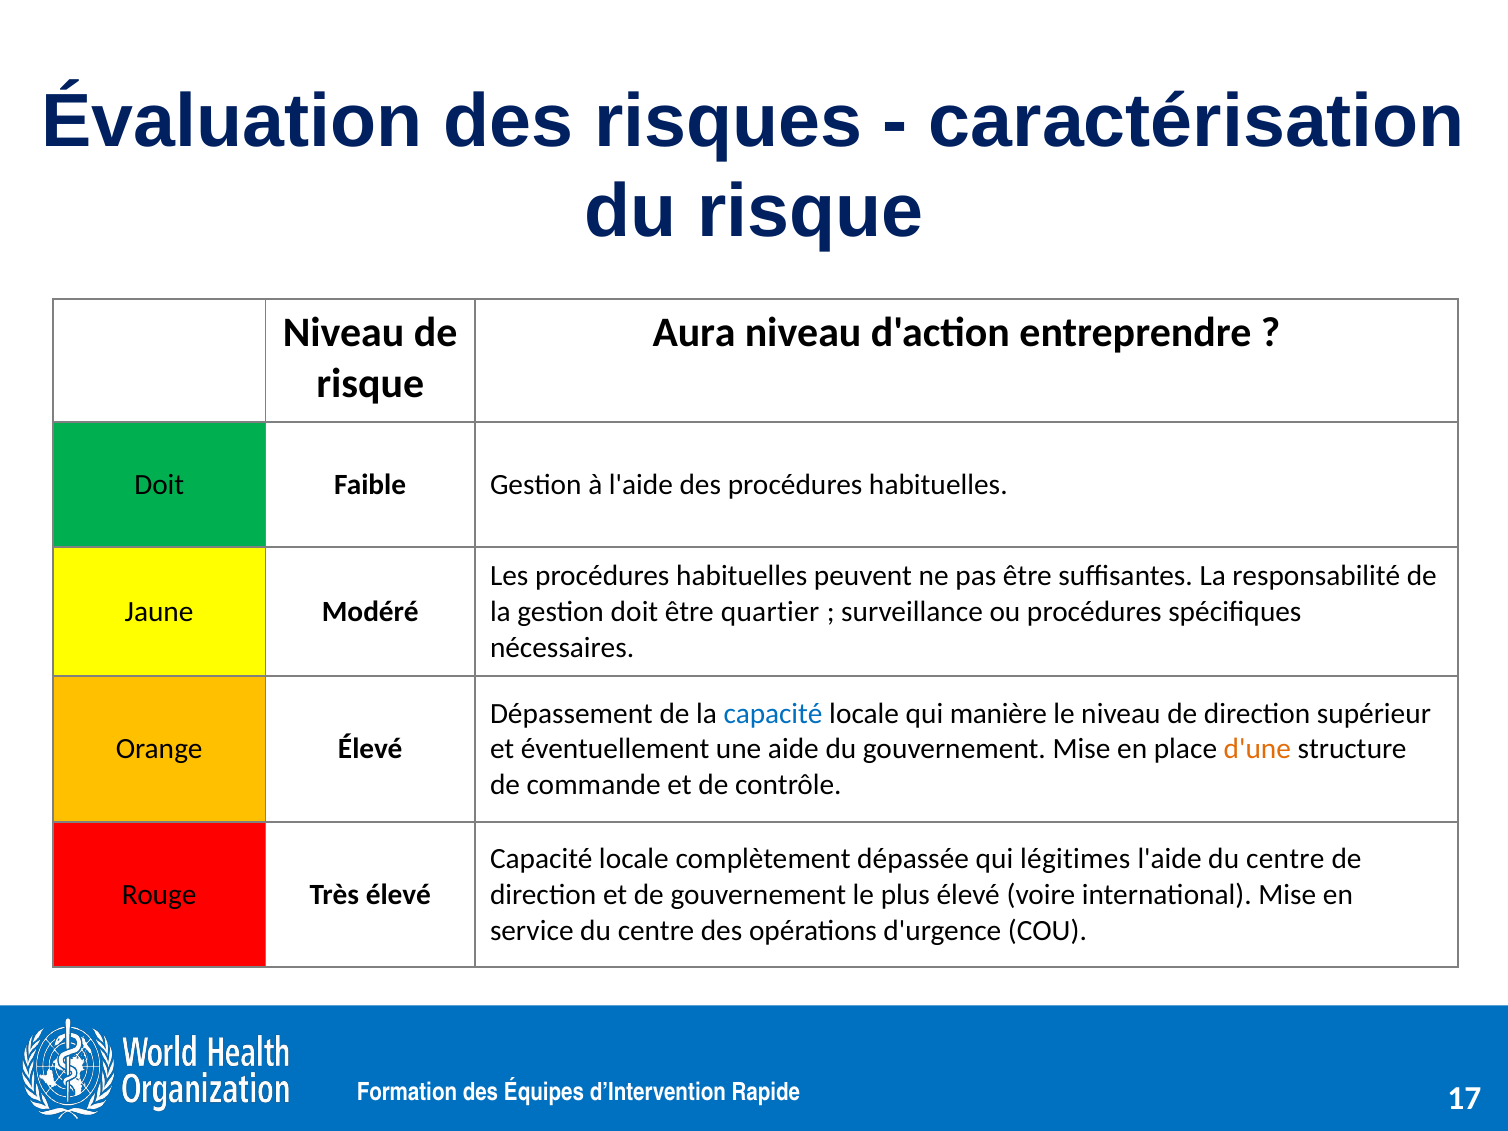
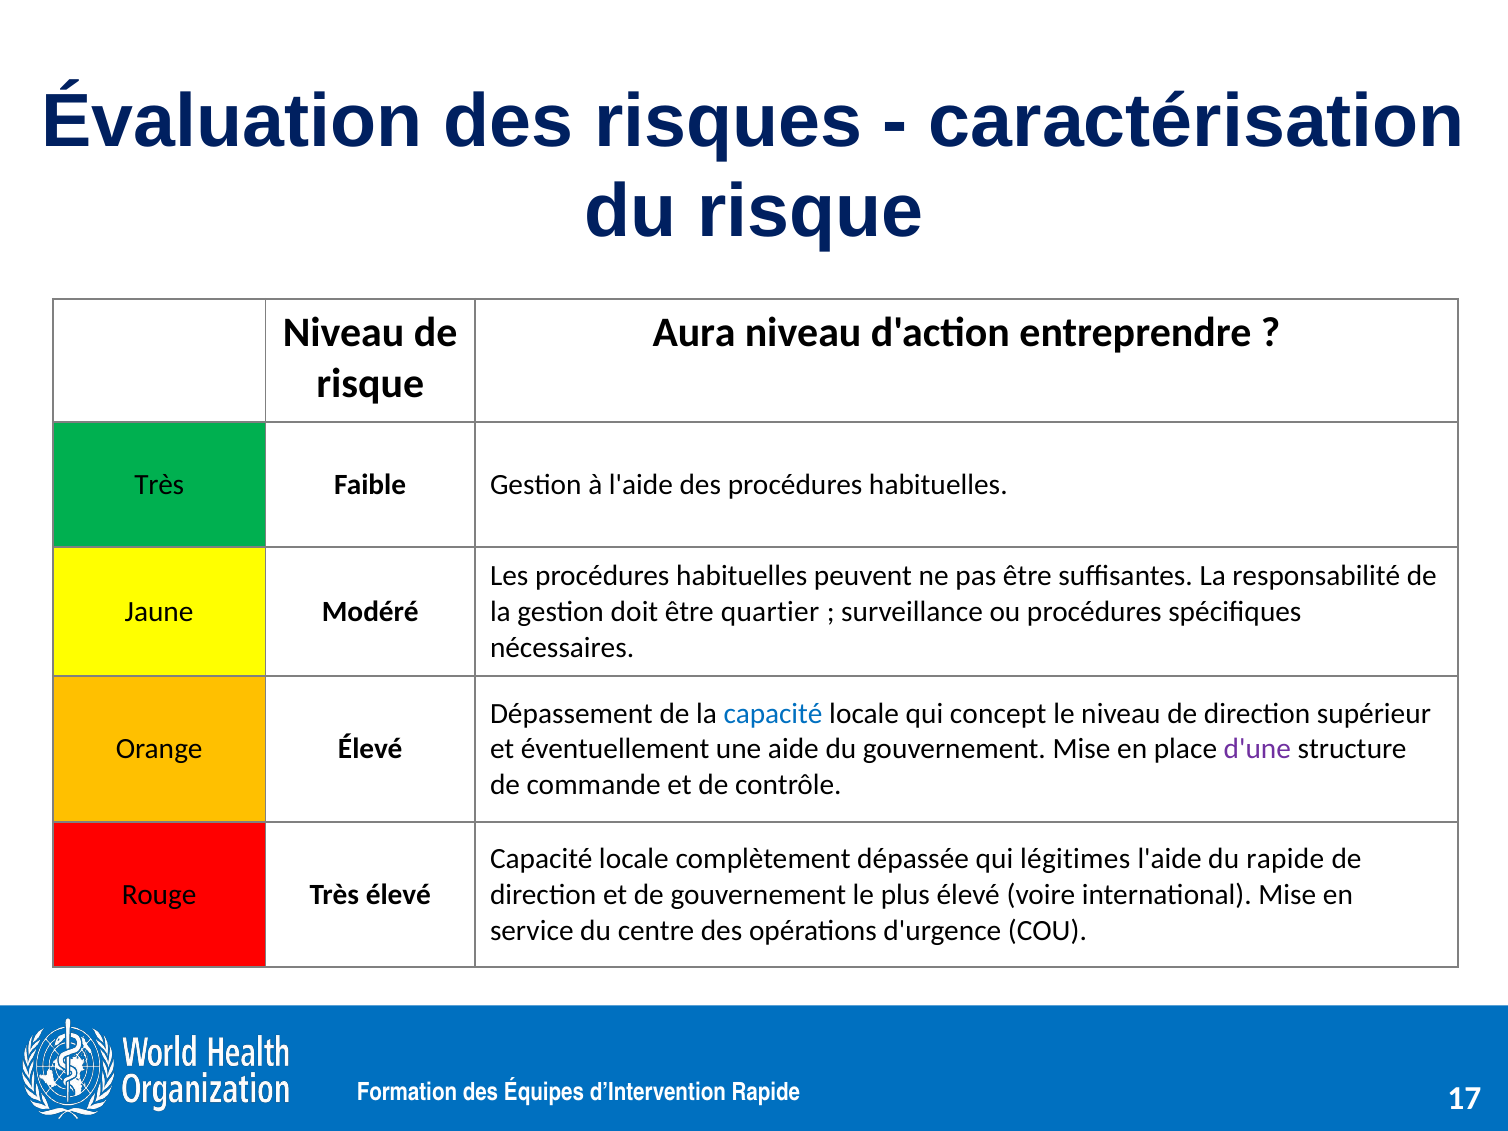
Doit: Doit -> Très (159, 485)
manière: manière -> concept (998, 713)
d'une colour: orange -> purple (1257, 749)
l'aide du centre: centre -> rapide (1285, 859)
